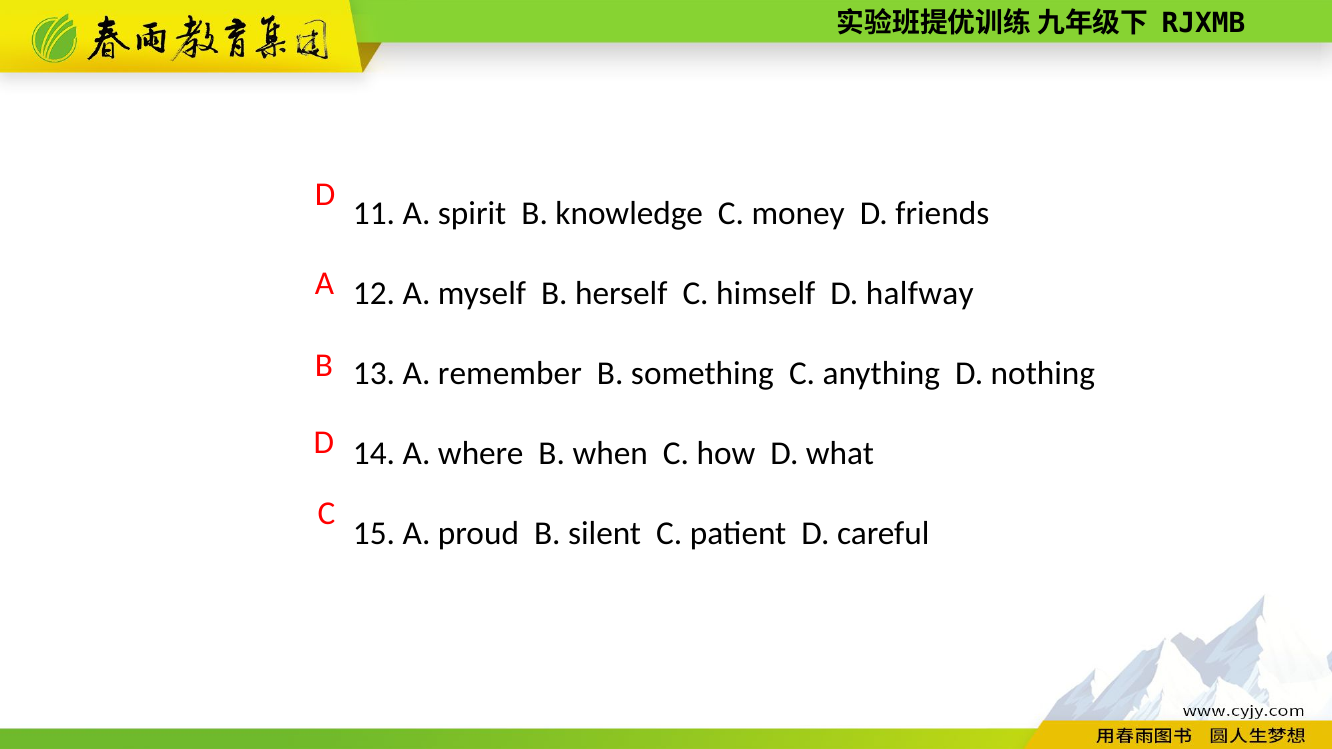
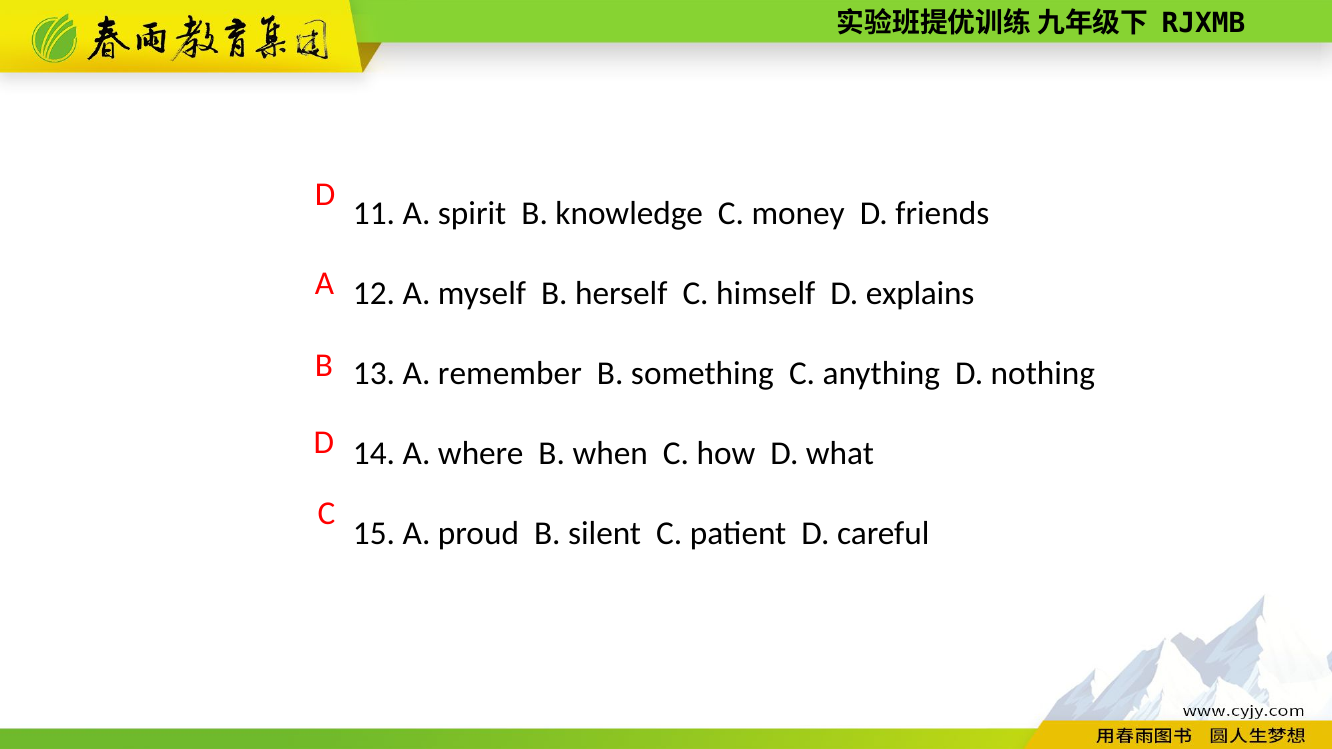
halfway: halfway -> explains (920, 294)
